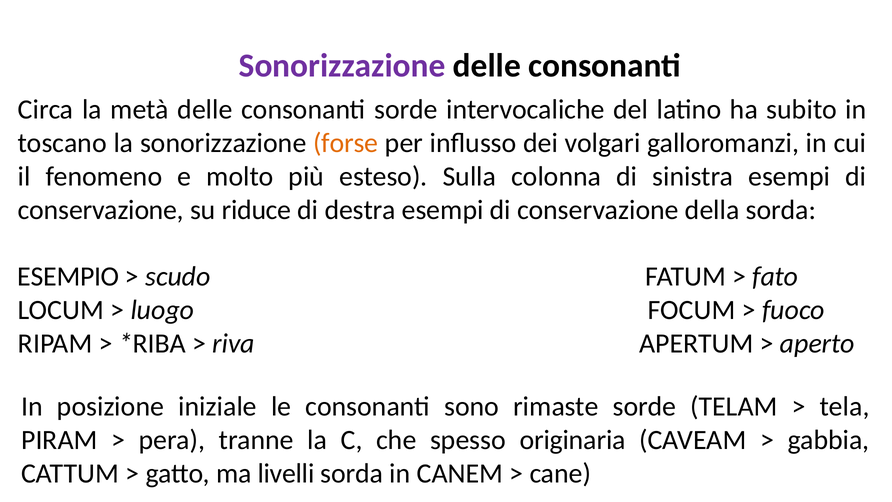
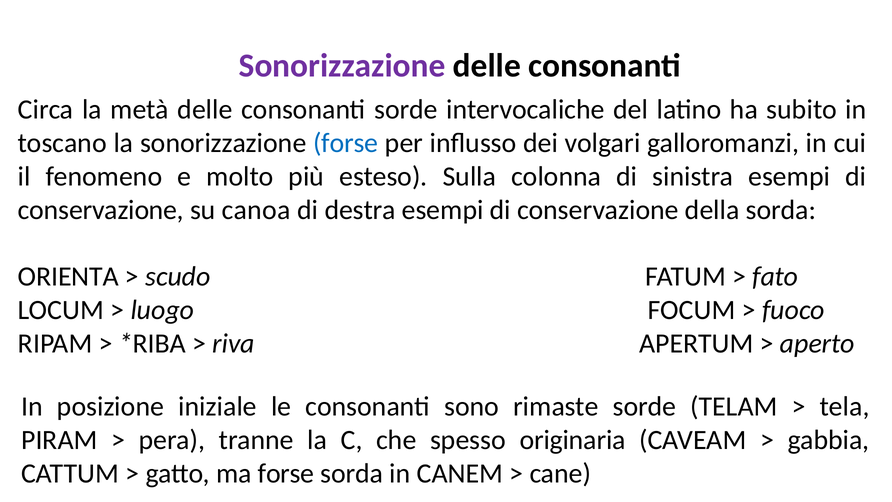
forse colour: orange -> blue (346, 143)
riduce: riduce -> canoa (256, 210)
ESEMPIO: ESEMPIO -> ORIENTA (68, 277)
ma livelli: livelli -> forse (286, 473)
